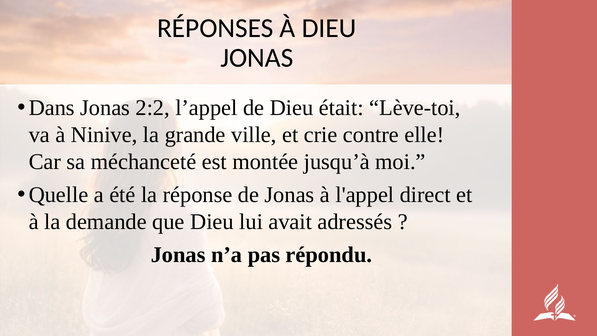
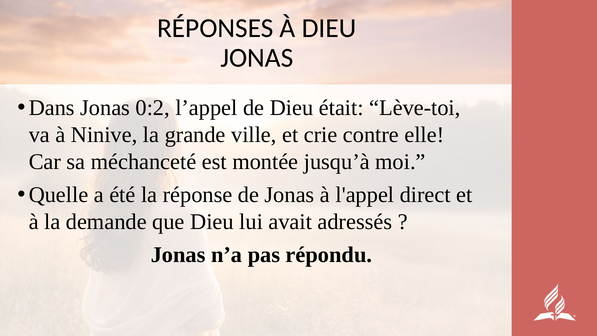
2:2: 2:2 -> 0:2 (153, 108)
